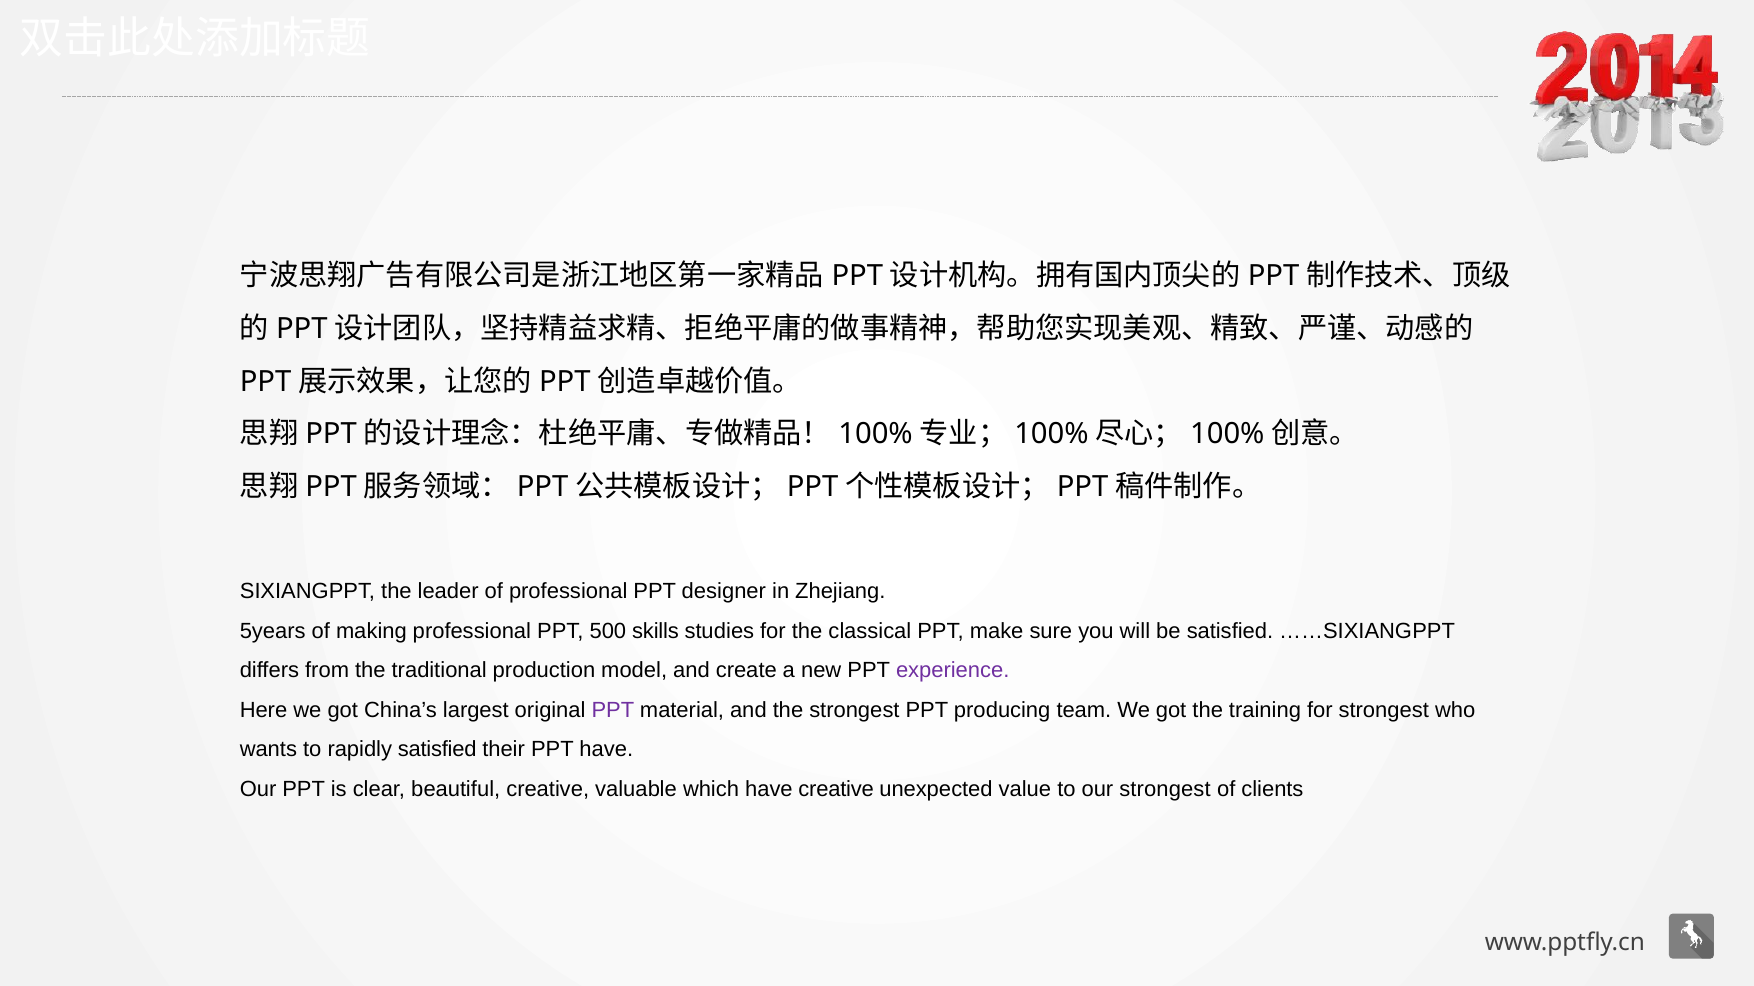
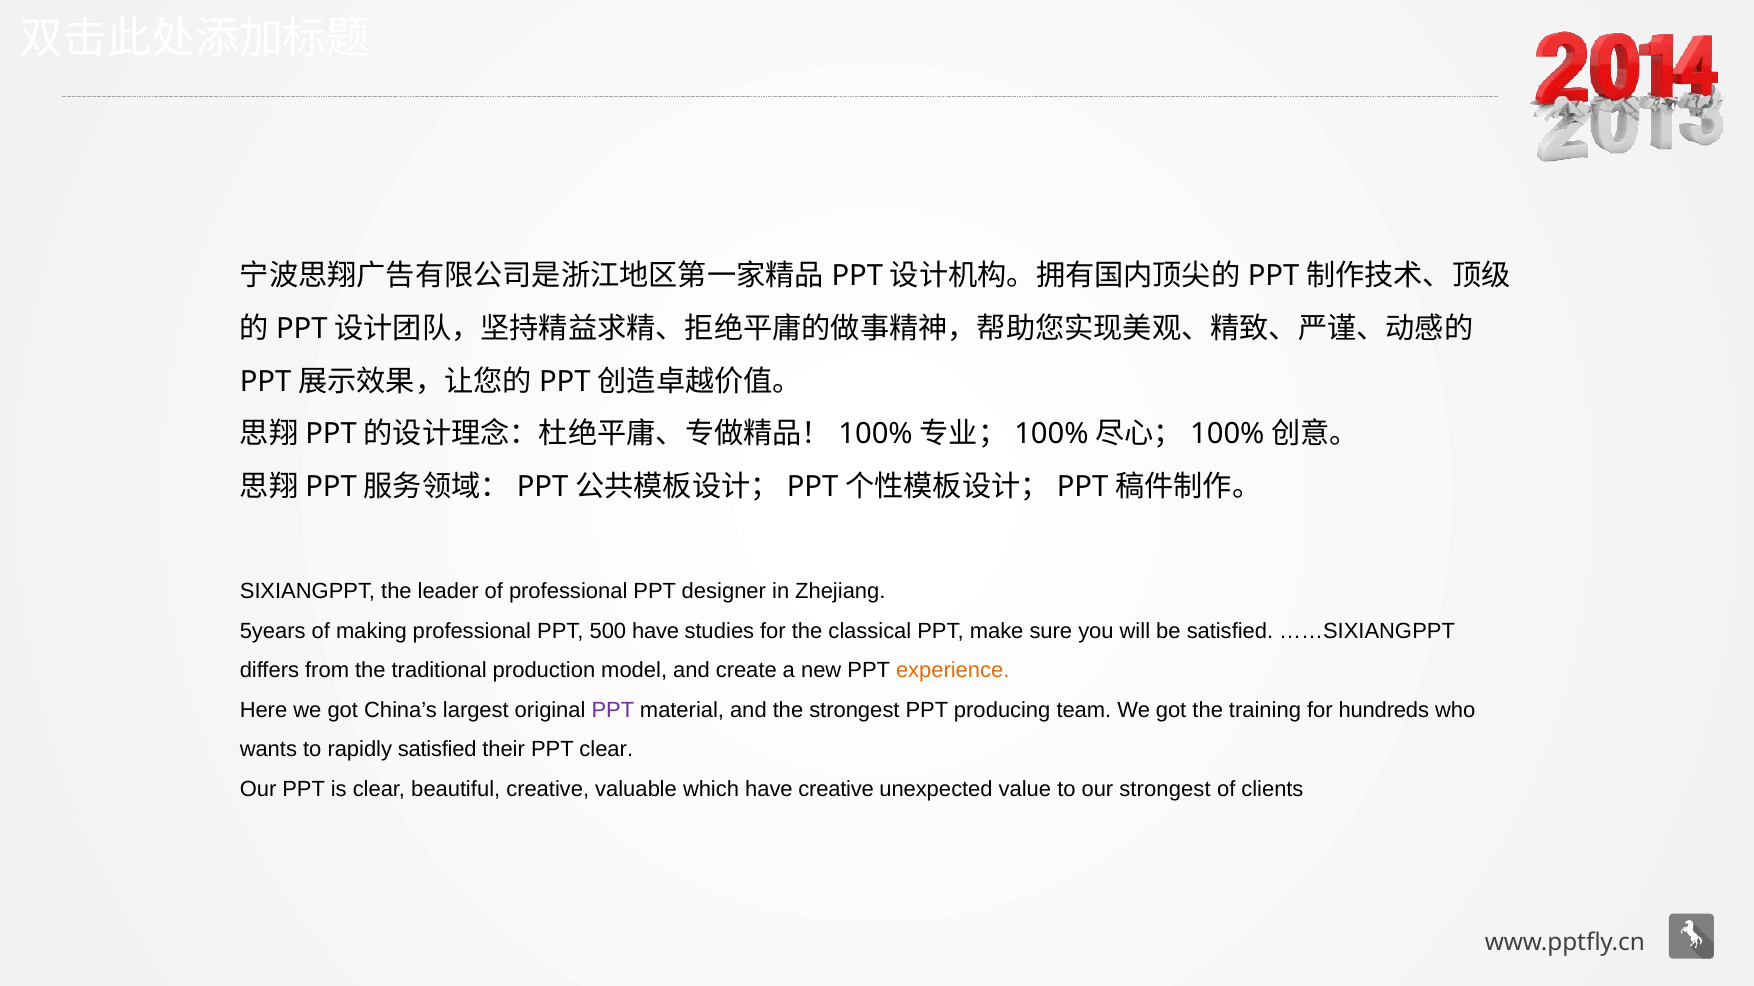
500 skills: skills -> have (656, 631)
experience colour: purple -> orange (953, 671)
for strongest: strongest -> hundreds (1384, 710)
PPT have: have -> clear (606, 750)
